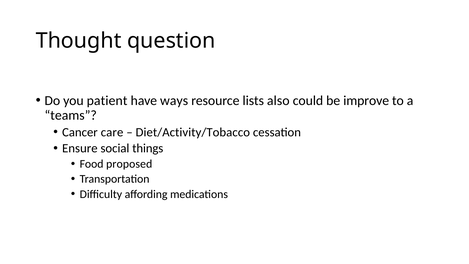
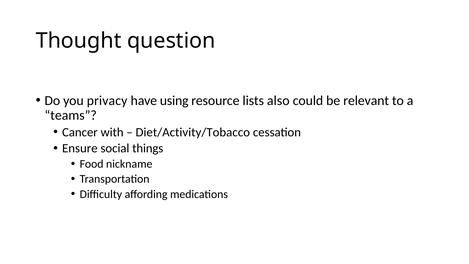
patient: patient -> privacy (107, 101)
ways: ways -> using (174, 101)
improve: improve -> relevant (366, 101)
care: care -> with (112, 132)
proposed: proposed -> nickname (129, 164)
